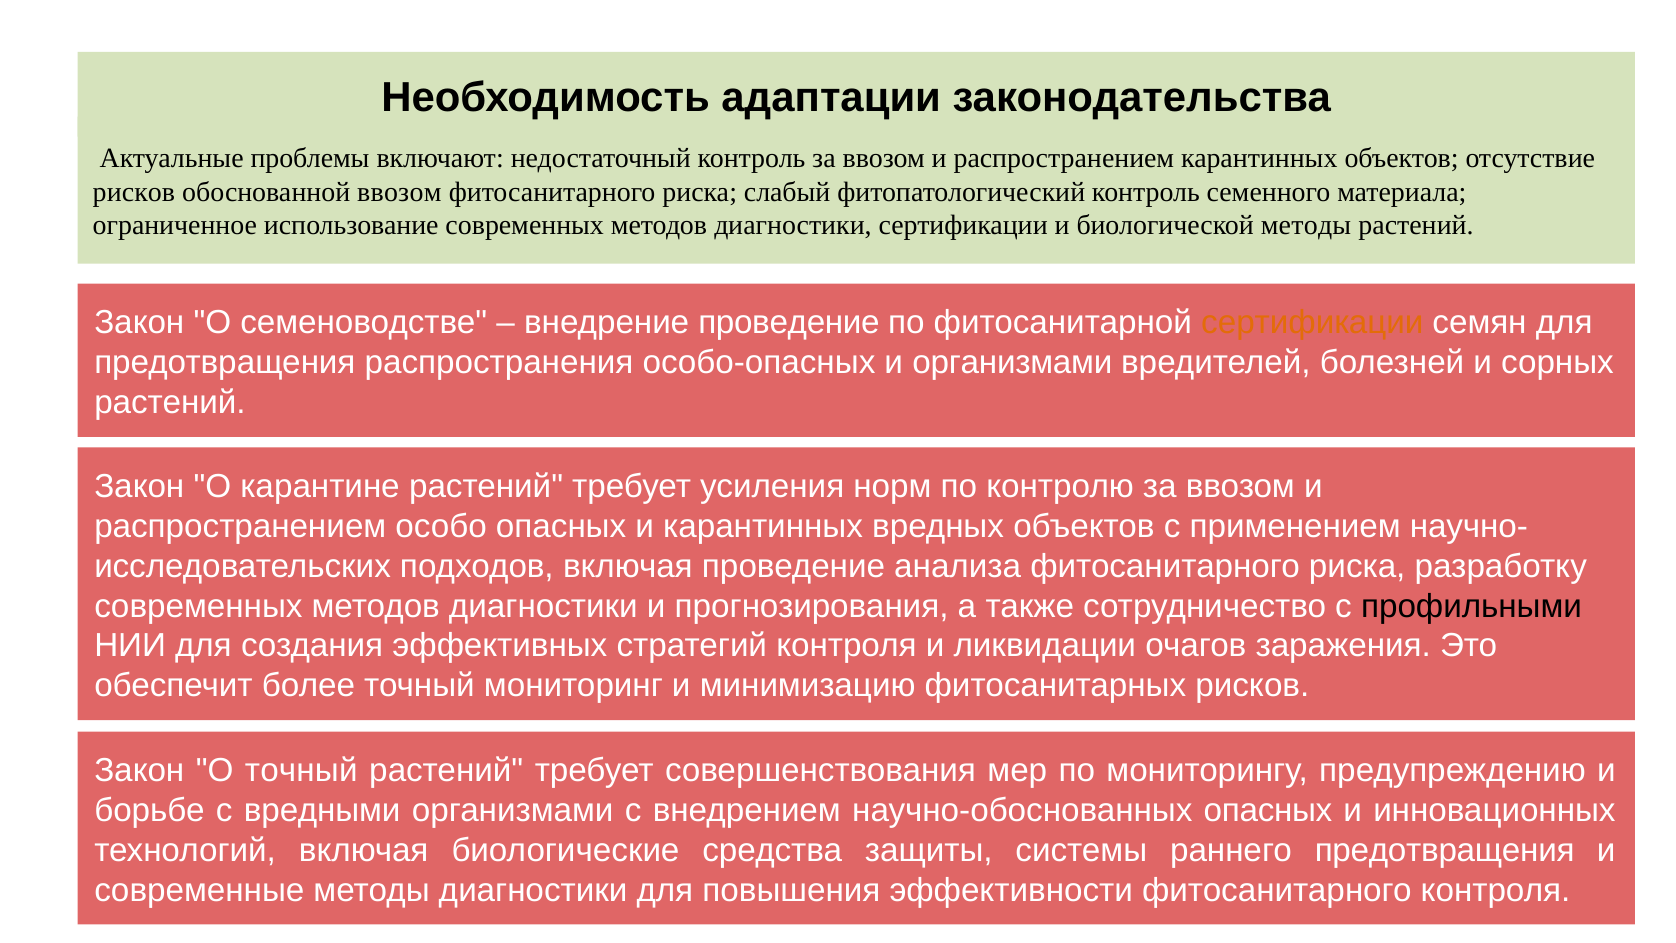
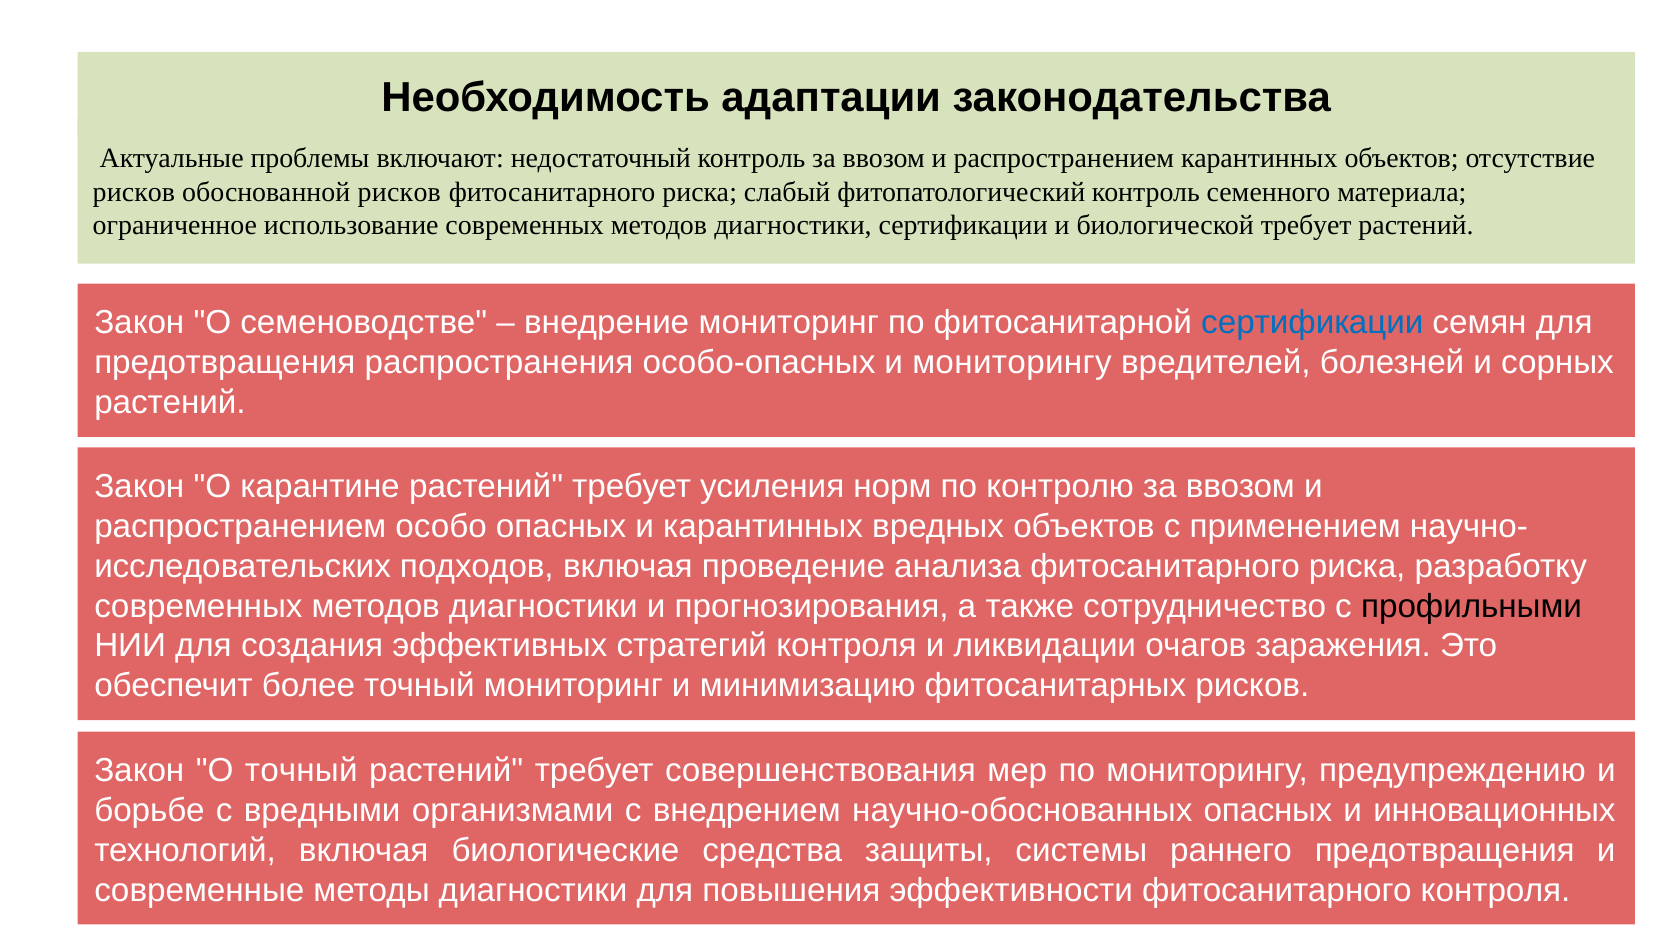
обоснованной ввозом: ввозом -> рисков (399, 192)
биологической методы: методы -> требует (1306, 226)
внедрение проведение: проведение -> мониторинг (789, 323)
сертификации colour: orange -> blue (1312, 323)
и организмами: организмами -> мониторингу (1012, 362)
